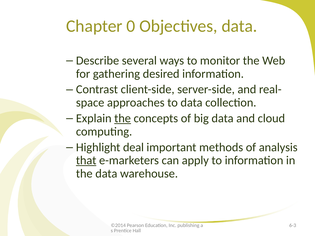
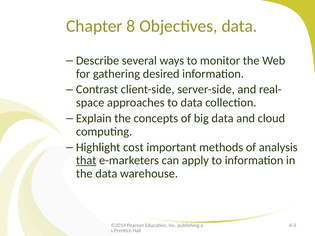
0: 0 -> 8 (131, 26)
the underline: present -> none (123, 118)
deal: deal -> cost (133, 147)
